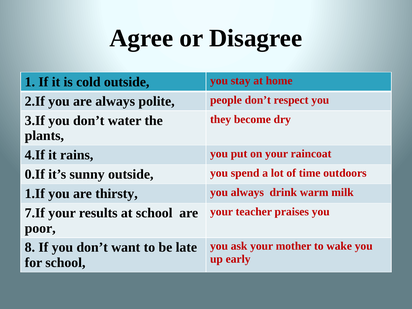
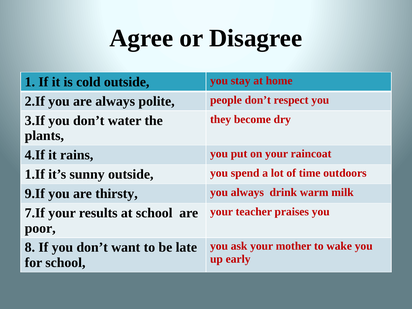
0.If: 0.If -> 1.If (35, 174)
1.If: 1.If -> 9.If (35, 194)
